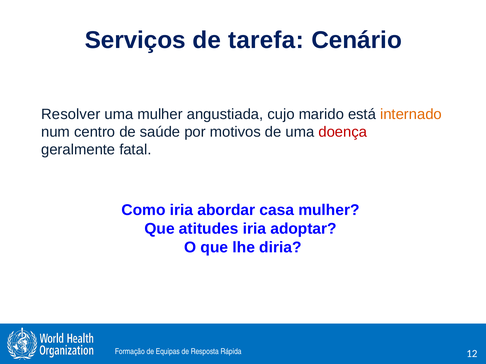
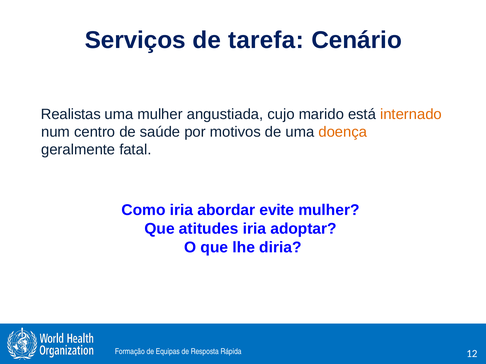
Resolver: Resolver -> Realistas (71, 114)
doença colour: red -> orange (343, 132)
casa: casa -> evite (277, 210)
